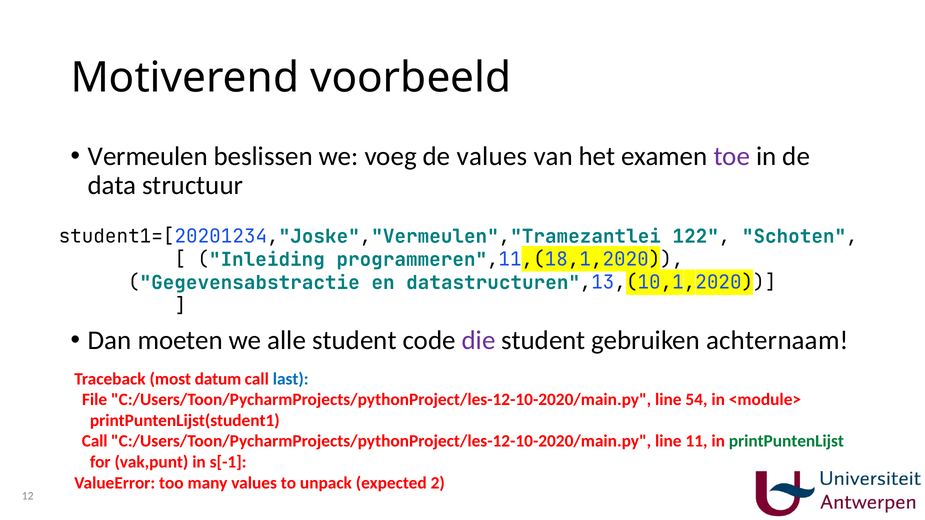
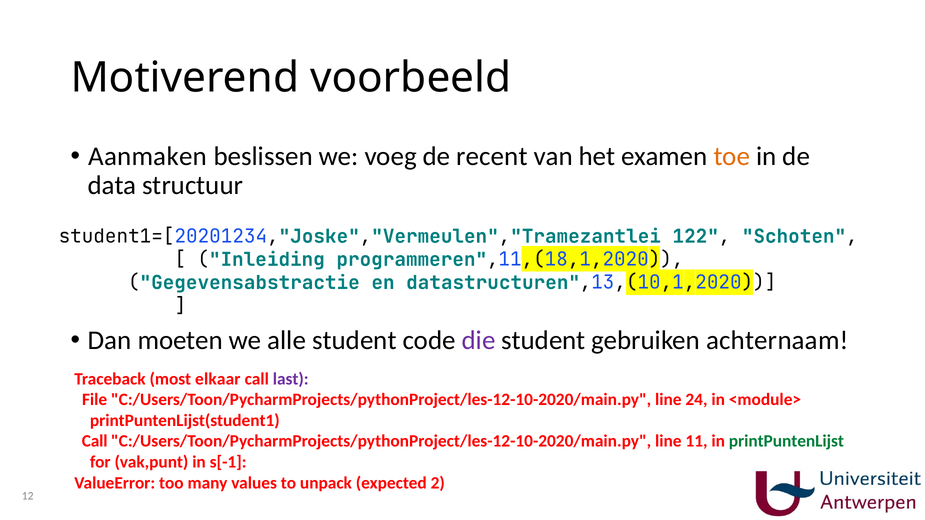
Vermeulen: Vermeulen -> Aanmaken (148, 156)
de values: values -> recent (492, 156)
toe colour: purple -> orange (732, 156)
datum: datum -> elkaar (218, 379)
last colour: blue -> purple (291, 379)
54: 54 -> 24 (696, 400)
